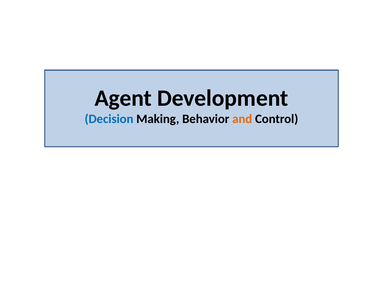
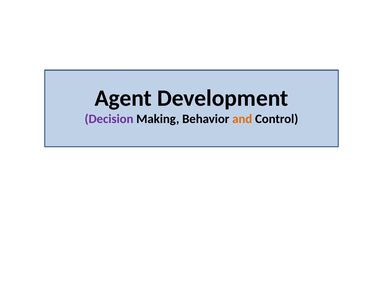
Decision colour: blue -> purple (109, 119)
